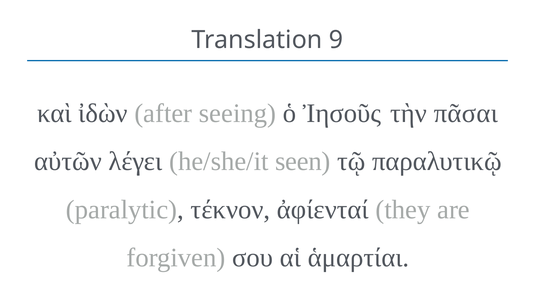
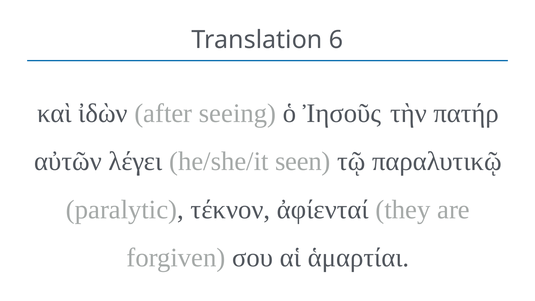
9: 9 -> 6 (336, 40)
πᾶσαι: πᾶσαι -> πατήρ (466, 113)
